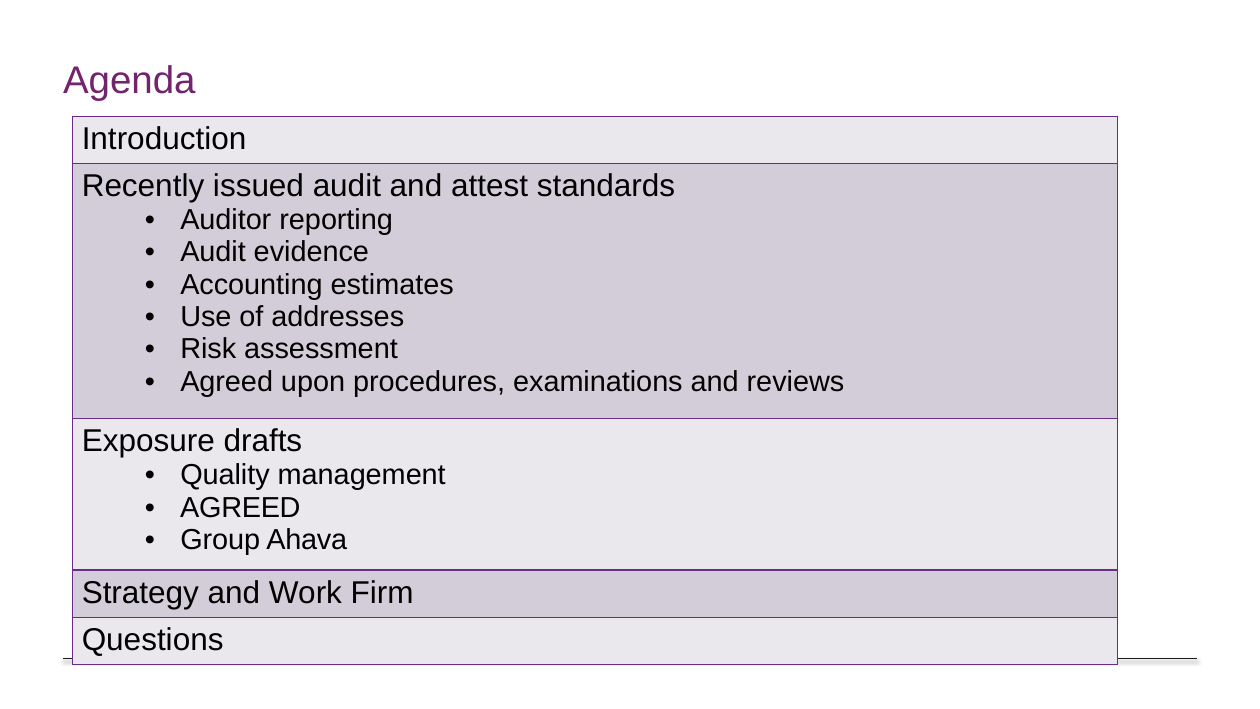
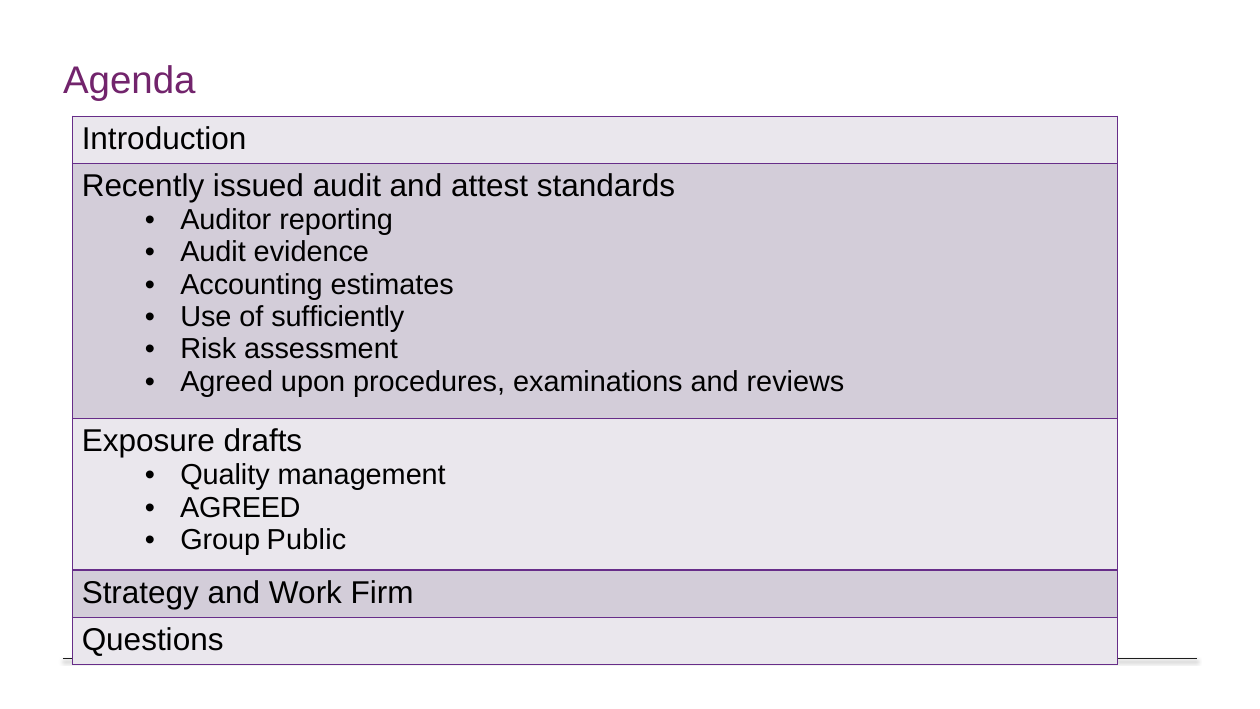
addresses: addresses -> sufficiently (338, 317)
Ahava: Ahava -> Public (307, 540)
